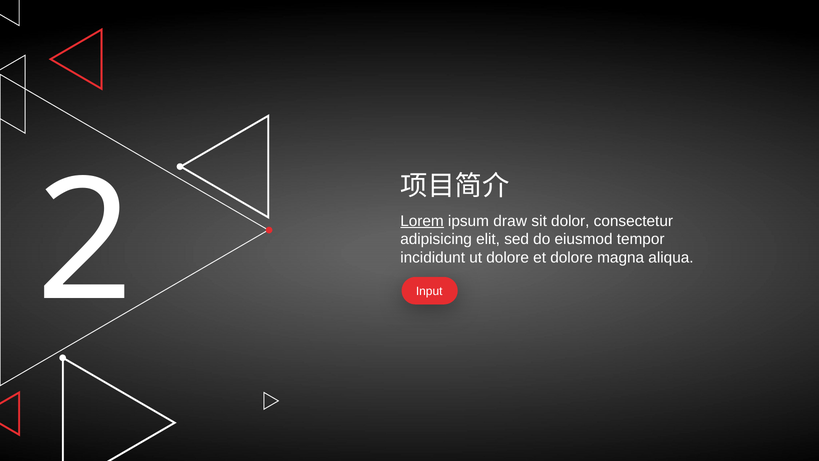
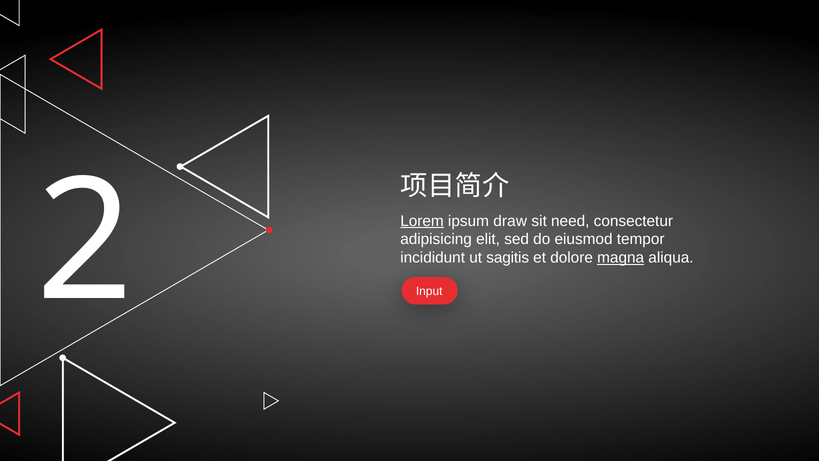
dolor: dolor -> need (570, 221)
dolore: dolore -> sagitis (508, 258)
magna underline: none -> present (621, 258)
